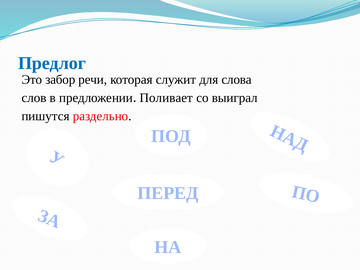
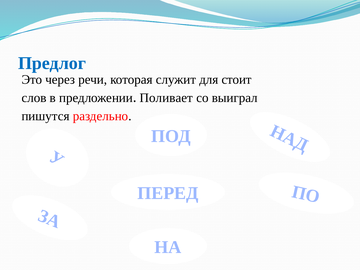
забор: забор -> через (60, 80)
слова: слова -> стоит (237, 80)
